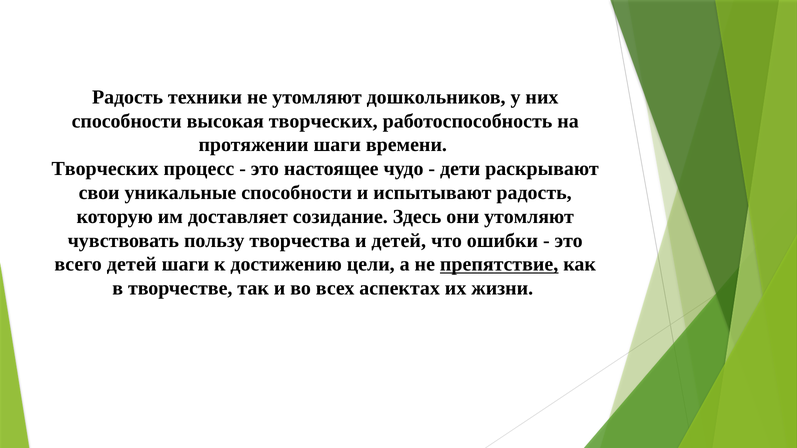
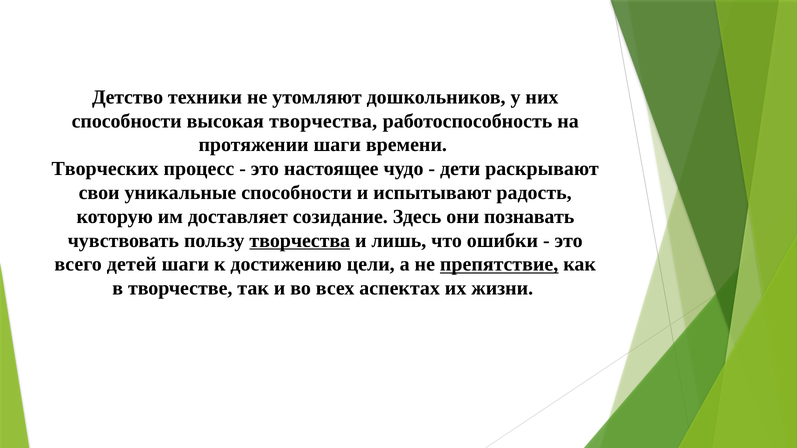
Радость: Радость -> Детство (128, 97)
высокая творческих: творческих -> творчества (323, 121)
они утомляют: утомляют -> познавать (529, 217)
творчества underline: none -> present (300, 241)
и детей: детей -> лишь (399, 241)
